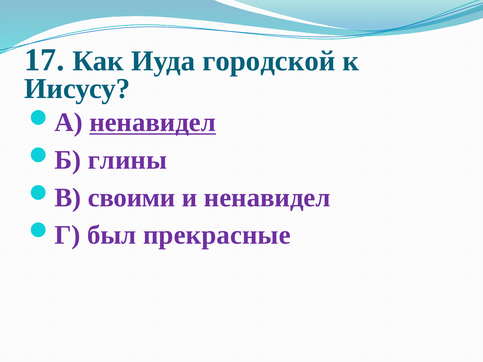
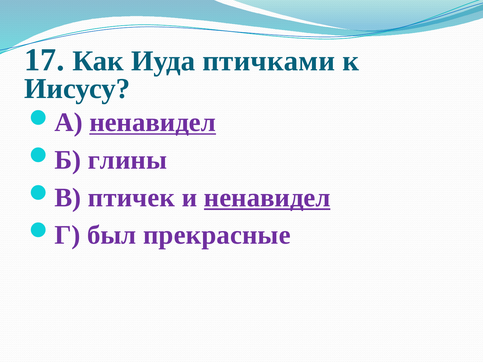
городской: городской -> птичками (269, 61)
своими: своими -> птичек (131, 198)
ненавидел underline: none -> present (267, 198)
